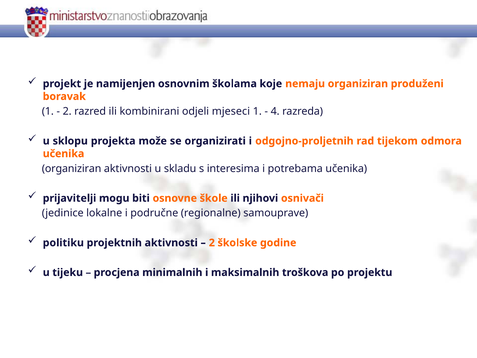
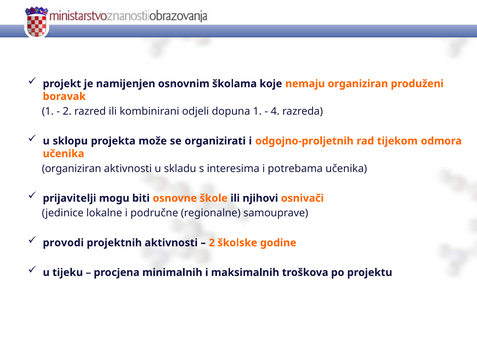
mjeseci: mjeseci -> dopuna (231, 111)
politiku: politiku -> provodi (63, 243)
